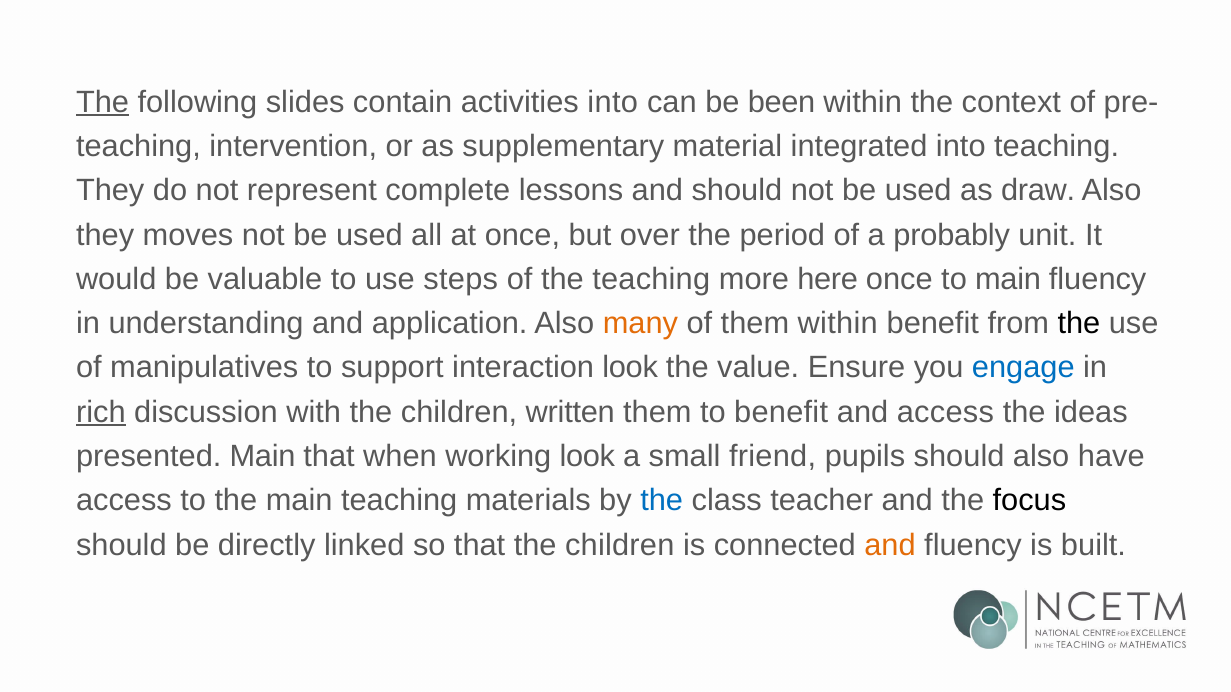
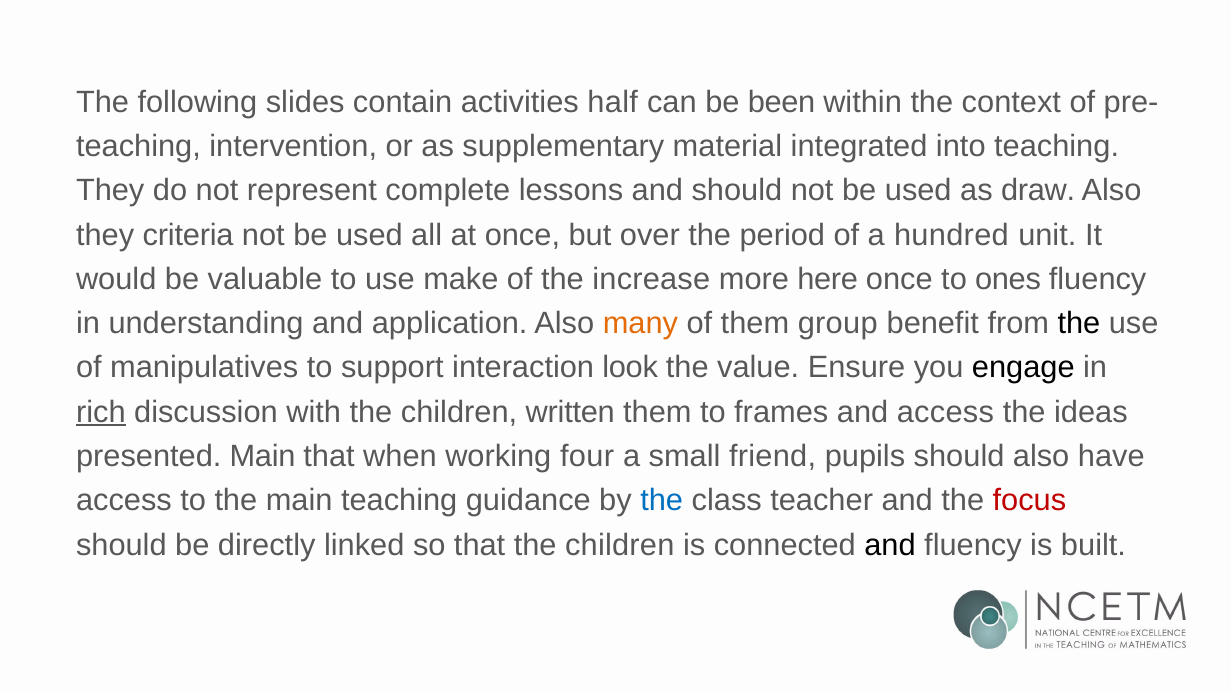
The underline: present -> none (103, 102)
activities into: into -> half (613, 102)
moves: moves -> criteria (188, 235)
probably: probably -> hundred (951, 235)
steps: steps -> make (461, 279)
the teaching: teaching -> increase (651, 279)
to main: main -> ones (1008, 279)
them within: within -> group (838, 324)
engage colour: blue -> black (1023, 368)
to benefit: benefit -> frames (781, 412)
working look: look -> four (587, 457)
materials: materials -> guidance (528, 501)
focus colour: black -> red (1029, 501)
and colour: orange -> black (890, 545)
